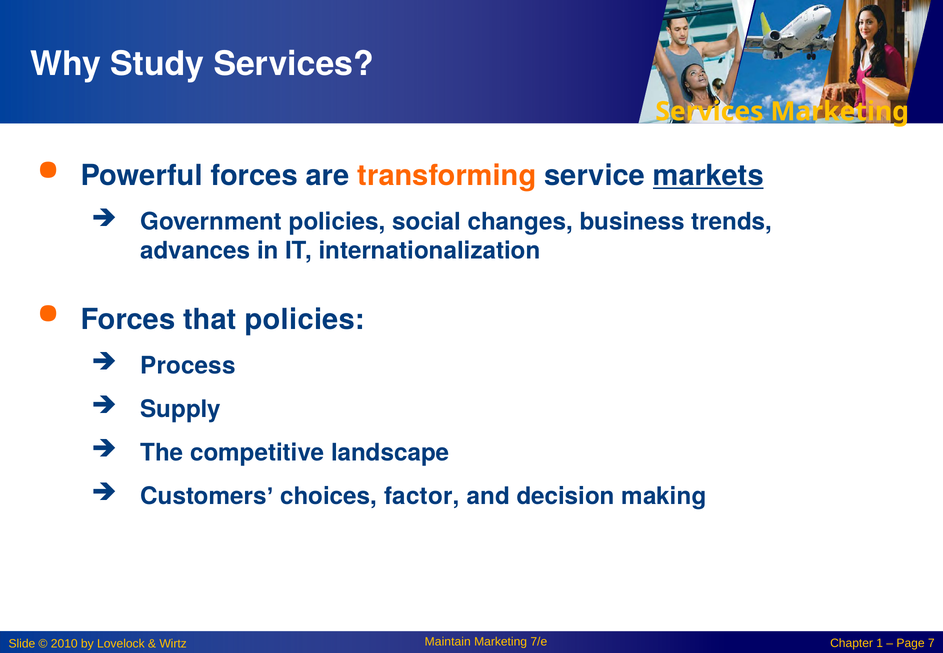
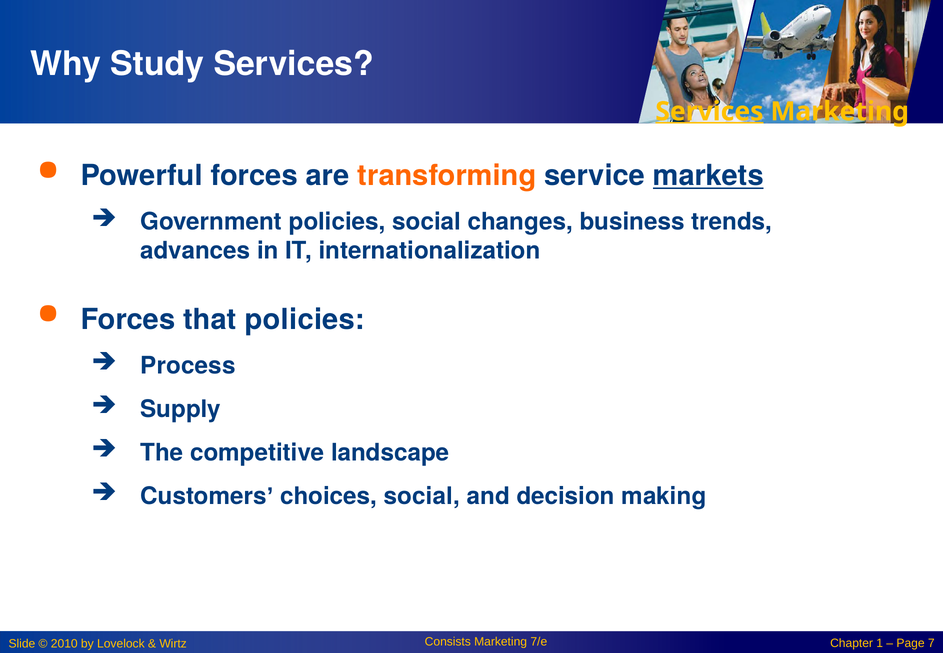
Services underline: none -> present (709, 112)
choices factor: factor -> social (422, 496)
Maintain: Maintain -> Consists (448, 642)
